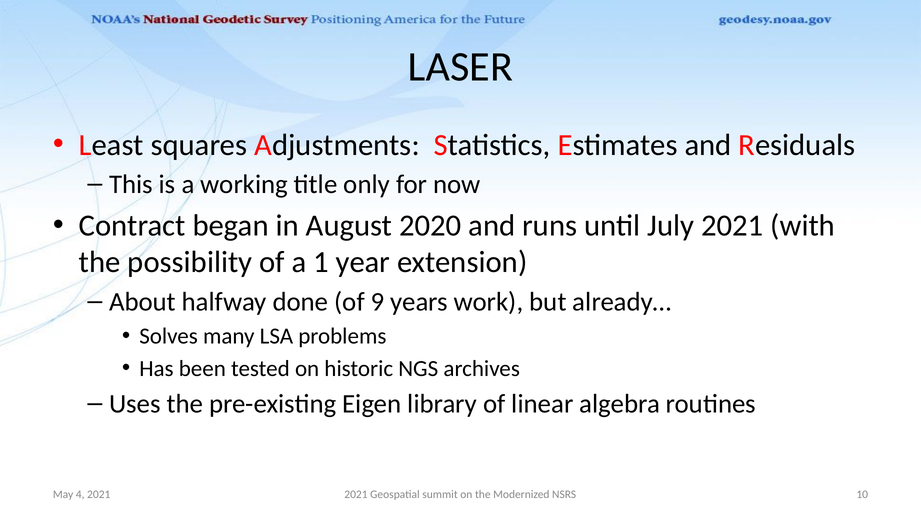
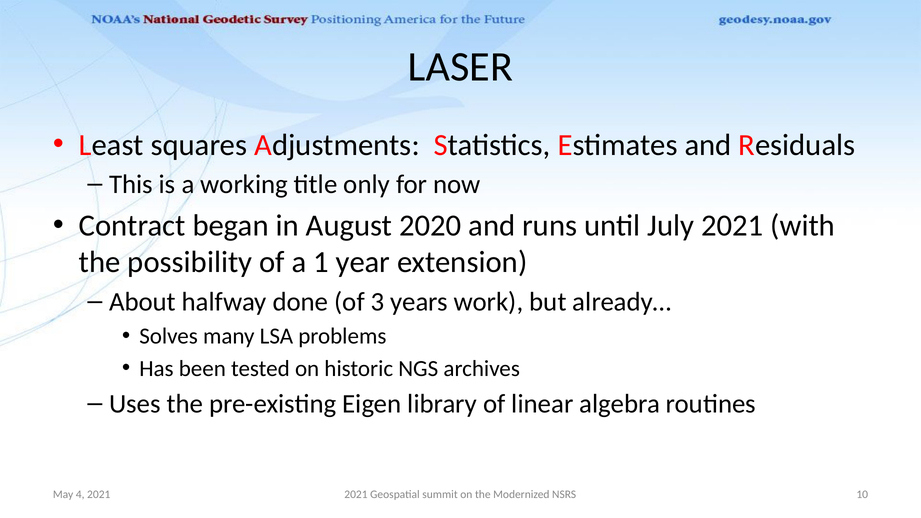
9: 9 -> 3 (378, 302)
